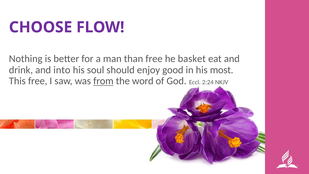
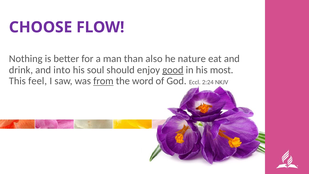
than free: free -> also (154, 59)
basket: basket -> nature (192, 59)
good underline: none -> present (173, 70)
This free: free -> feel (38, 81)
